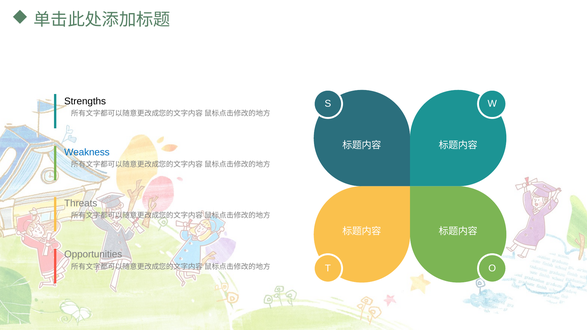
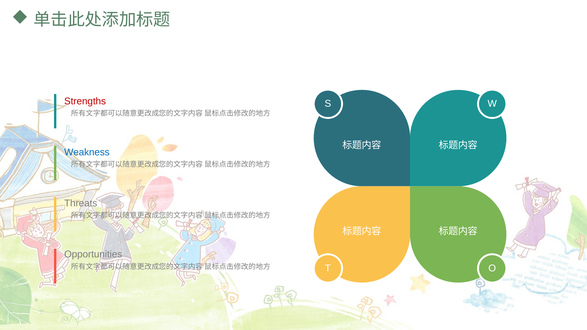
Strengths colour: black -> red (85, 101)
